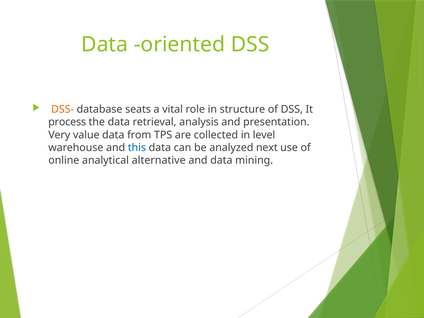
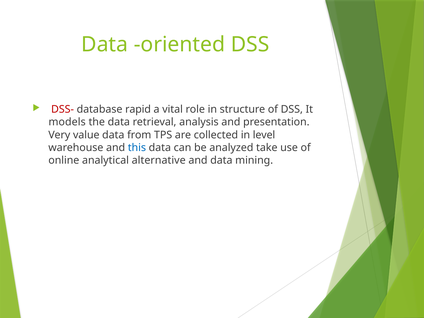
DSS- colour: orange -> red (63, 109)
seats: seats -> rapid (138, 109)
process: process -> models (67, 122)
next: next -> take (267, 148)
